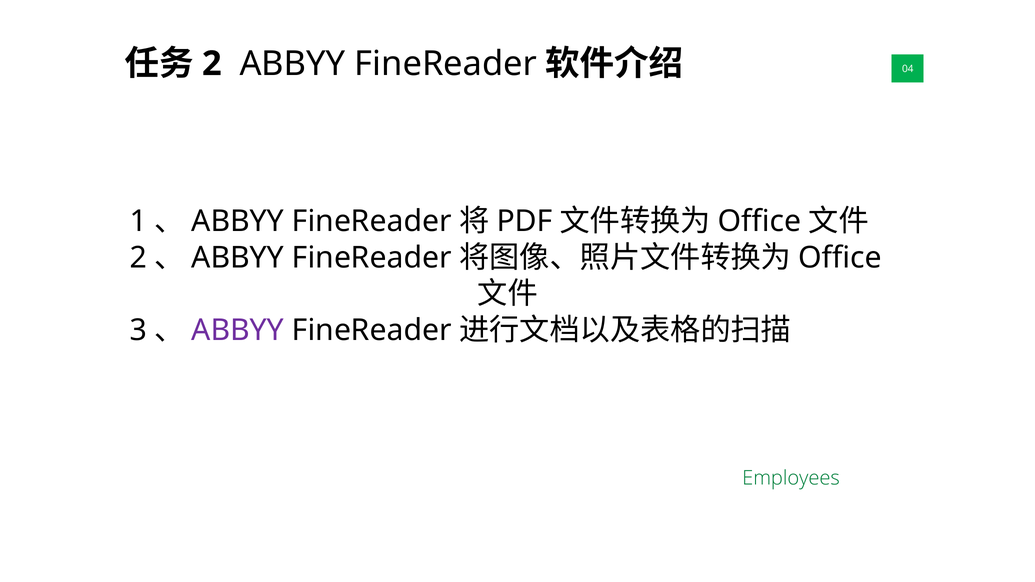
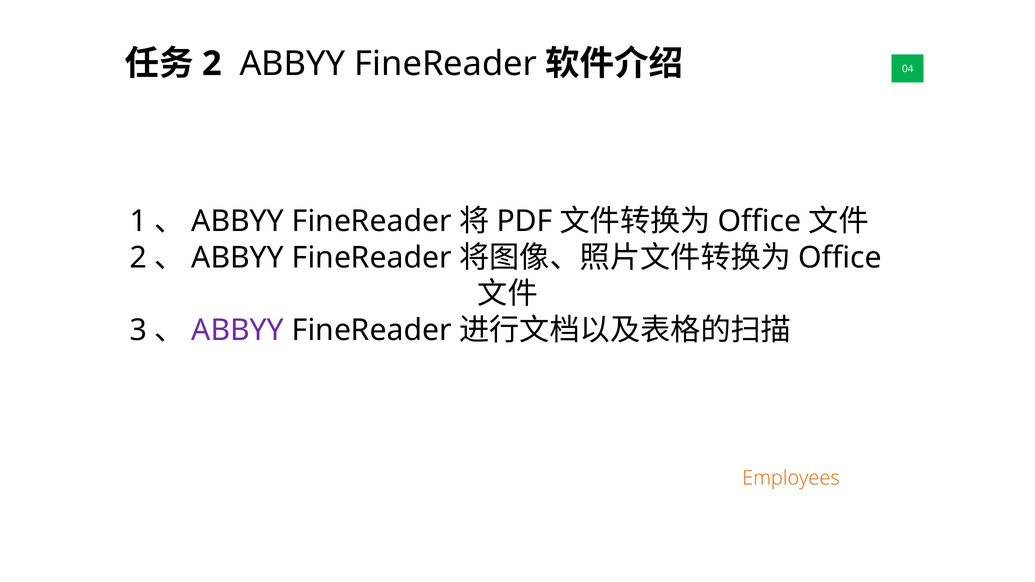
Employees colour: green -> orange (791, 478)
